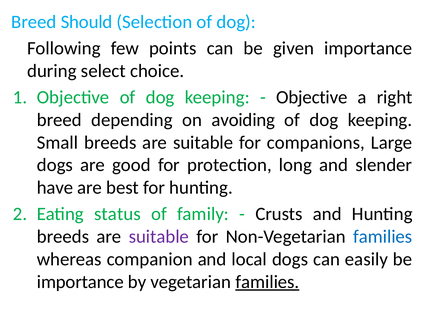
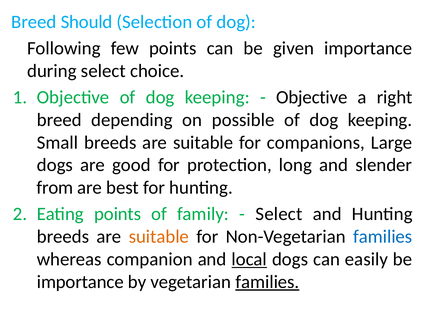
avoiding: avoiding -> possible (243, 120)
have: have -> from (55, 188)
Eating status: status -> points (118, 214)
Crusts: Crusts -> Select (279, 214)
suitable colour: purple -> orange (159, 237)
local underline: none -> present (249, 259)
